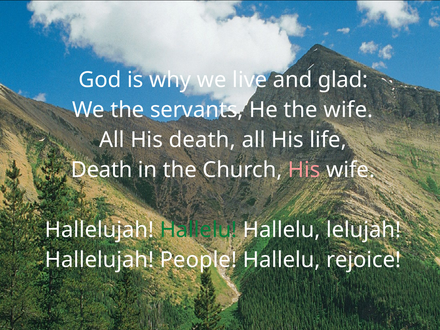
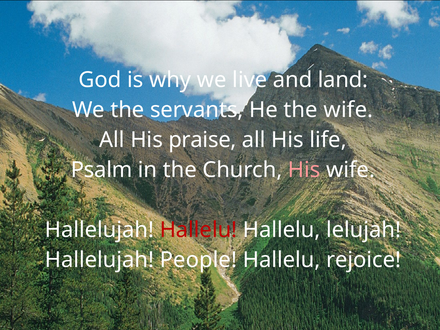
glad: glad -> land (343, 80)
His death: death -> praise (202, 140)
Death: Death -> Psalm (102, 170)
Hallelu colour: green -> red (198, 230)
